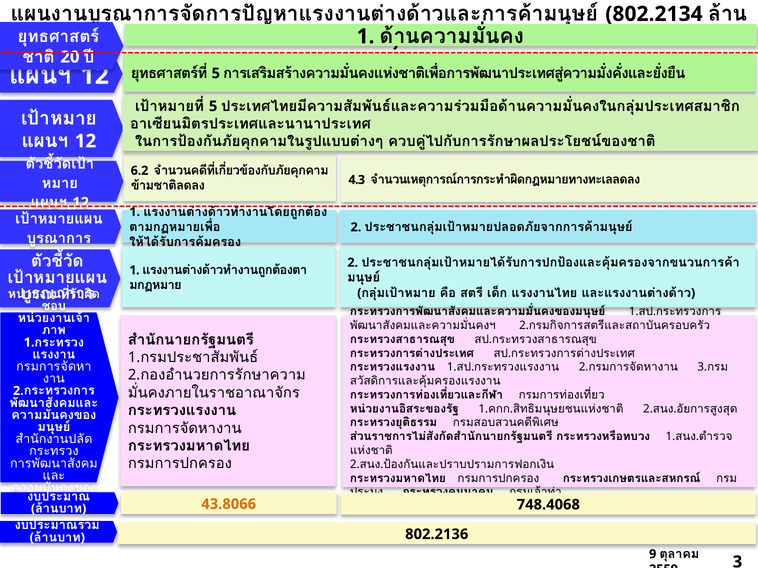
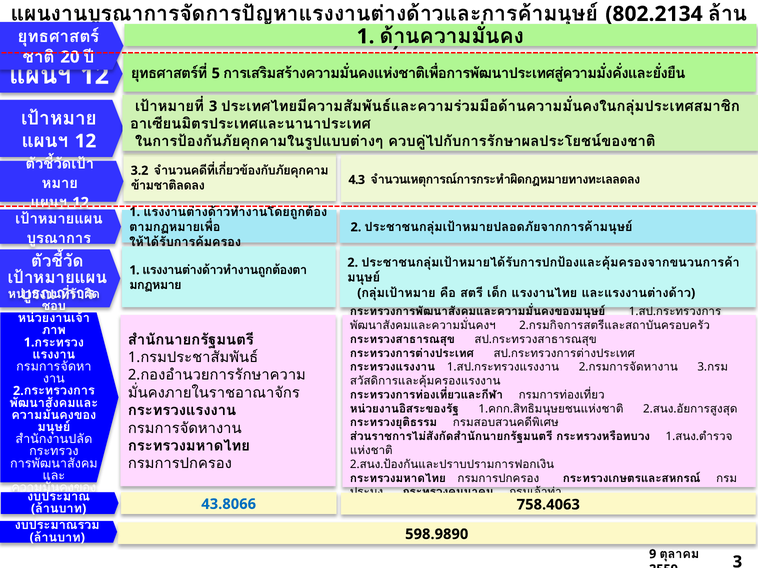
5: 5 -> 3 (213, 106)
6.2: 6.2 -> 3.2 (140, 171)
43.8066 colour: orange -> blue (229, 504)
748.4068: 748.4068 -> 758.4063 (548, 505)
802.2136: 802.2136 -> 598.9890 (437, 535)
